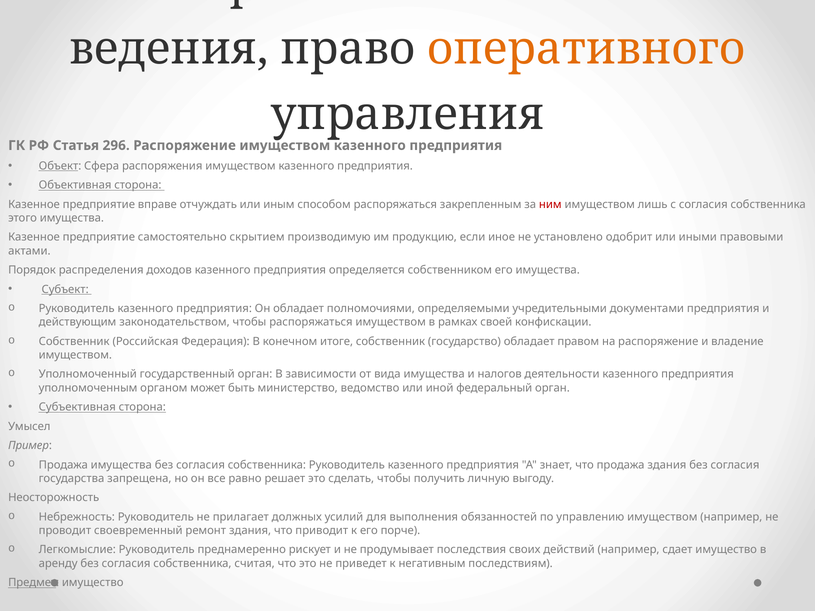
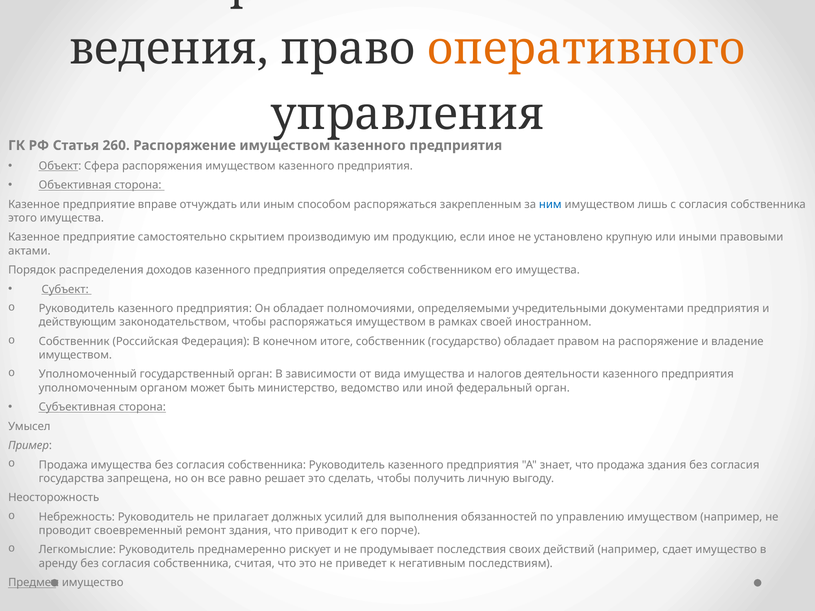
296: 296 -> 260 (116, 145)
ним colour: red -> blue (550, 204)
одобрит: одобрит -> крупную (629, 237)
конфискации: конфискации -> иностранном (553, 322)
